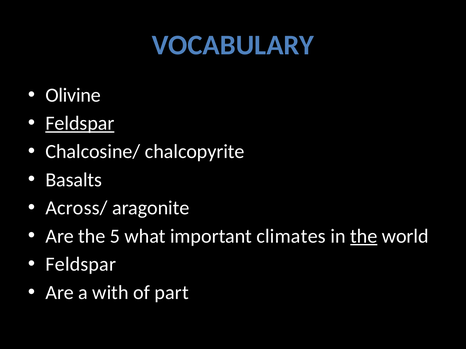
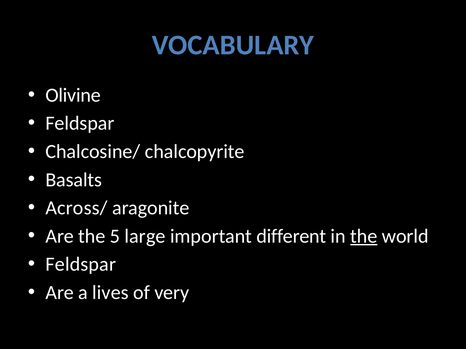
Feldspar underline: present -> none (80, 124)
what: what -> large (145, 236)
climates: climates -> different (291, 236)
with: with -> lives (110, 293)
part: part -> very (172, 293)
